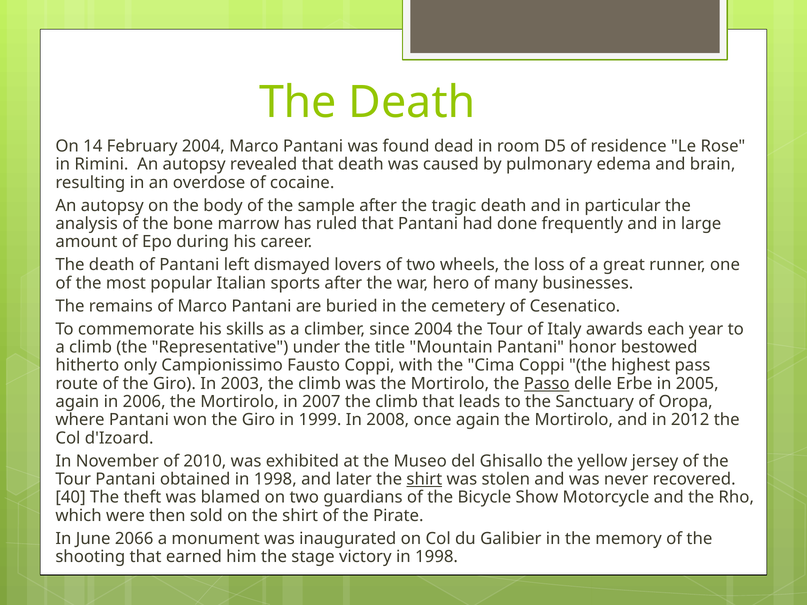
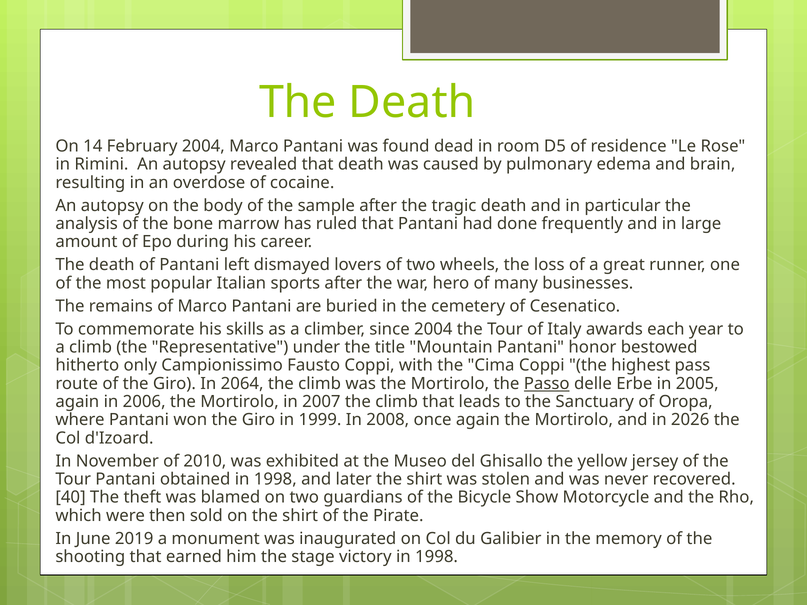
2003: 2003 -> 2064 (242, 384)
2012: 2012 -> 2026 (690, 420)
shirt underline: present -> none (424, 479)
2066: 2066 -> 2019 (134, 539)
